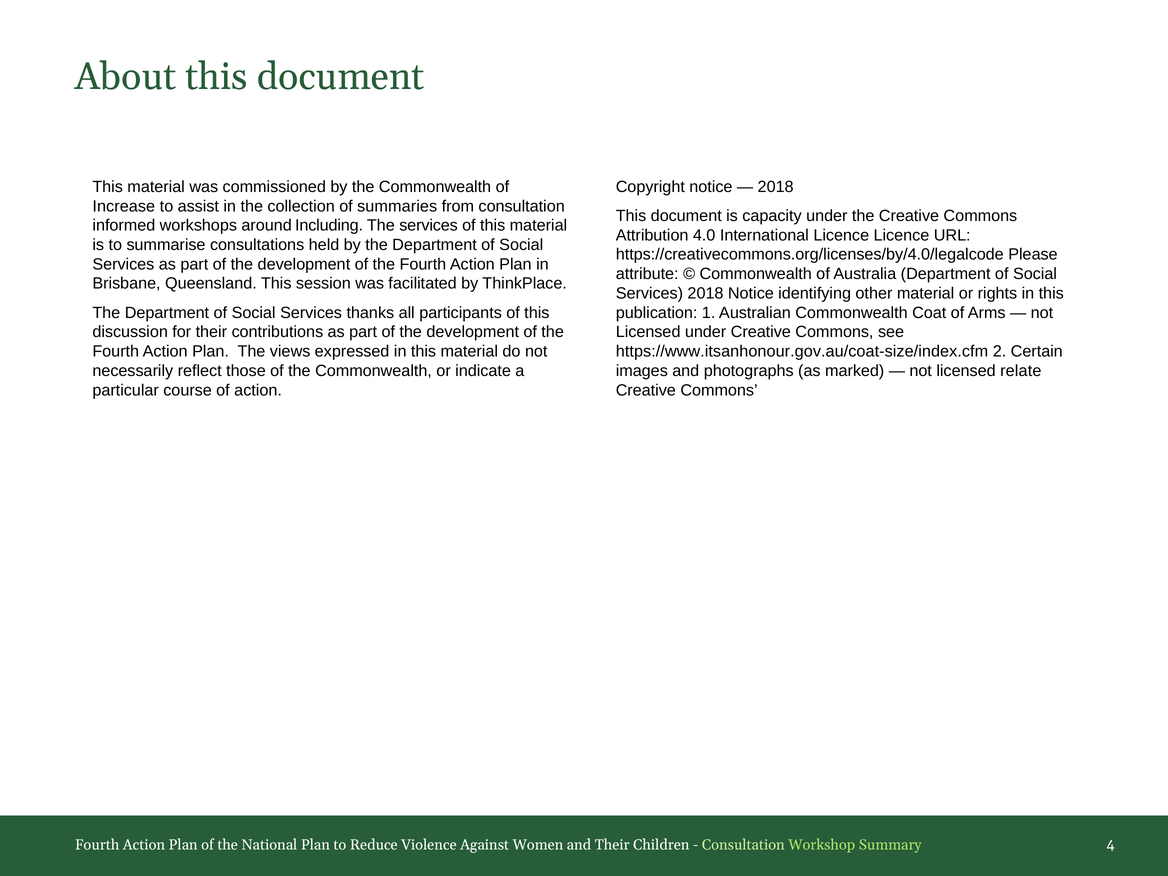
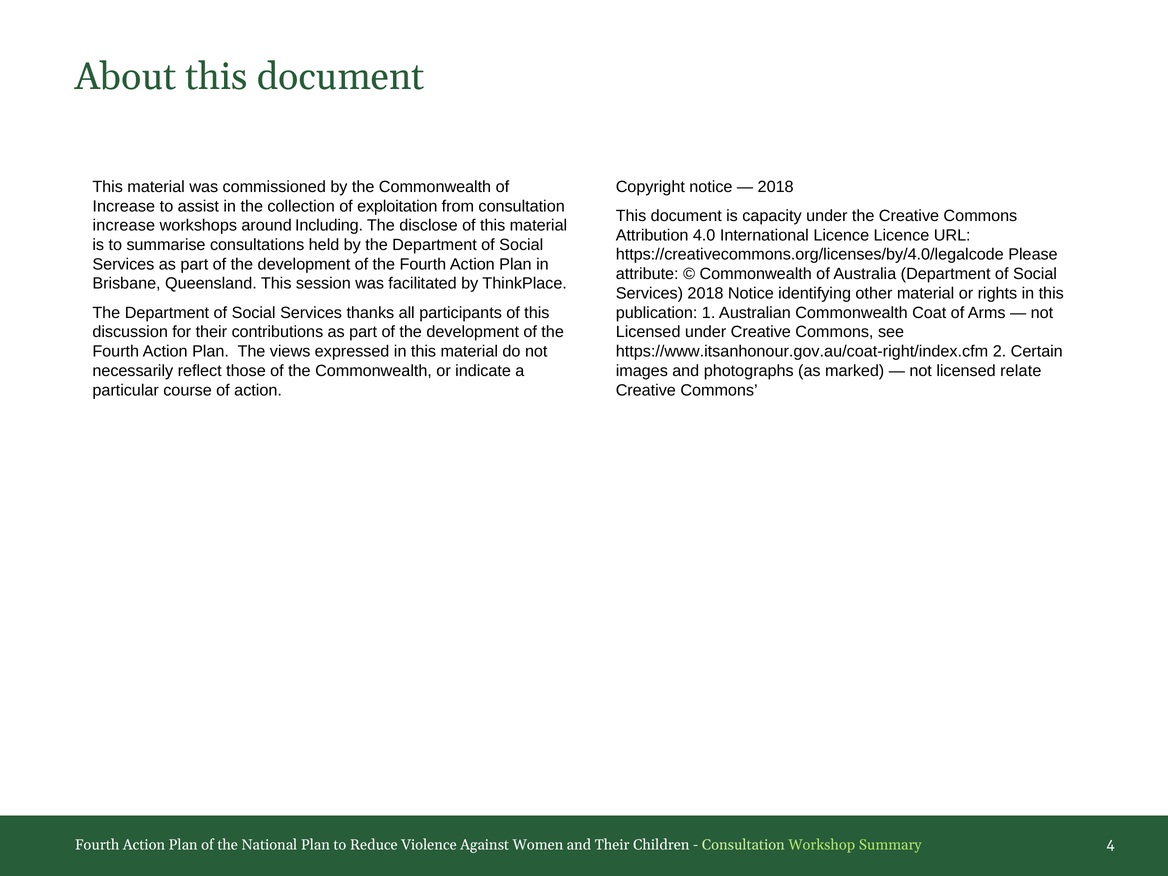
summaries: summaries -> exploitation (397, 206)
informed: informed -> increase (124, 226)
The services: services -> disclose (429, 226)
https://www.itsanhonour.gov.au/coat-size/index.cfm: https://www.itsanhonour.gov.au/coat-size/index.cfm -> https://www.itsanhonour.gov.au/coat-right/index.cfm (802, 351)
